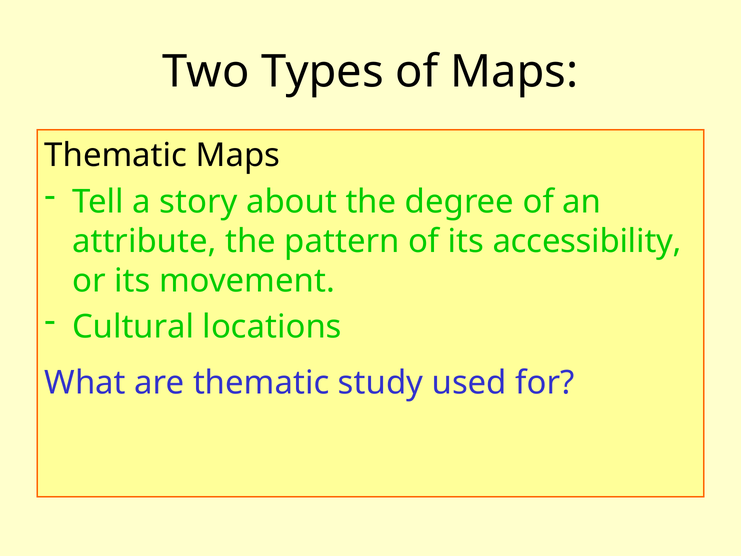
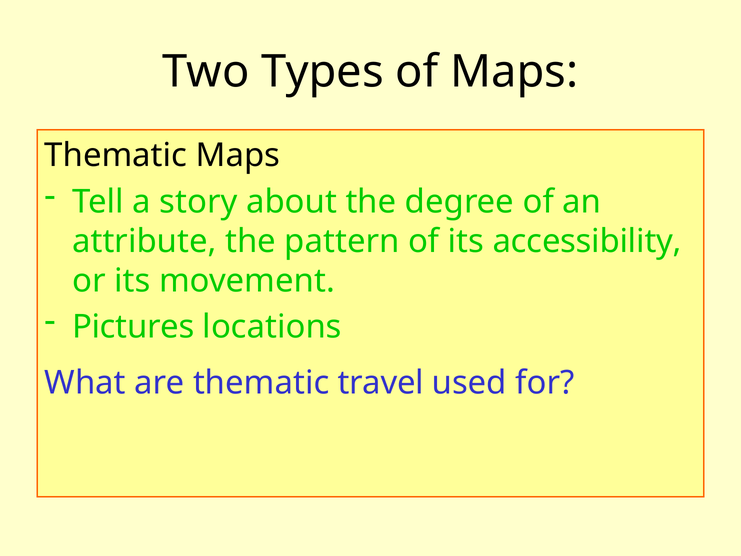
Cultural: Cultural -> Pictures (133, 327)
study: study -> travel (381, 383)
